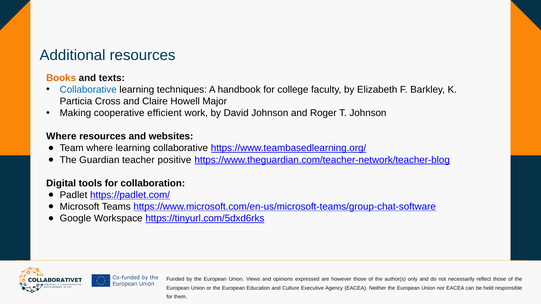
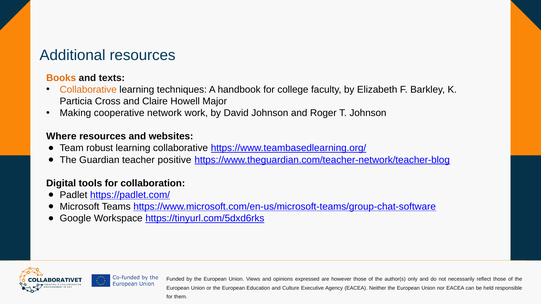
Collaborative colour: blue -> orange (88, 90)
efficient: efficient -> network (164, 113)
Team where: where -> robust (100, 148)
